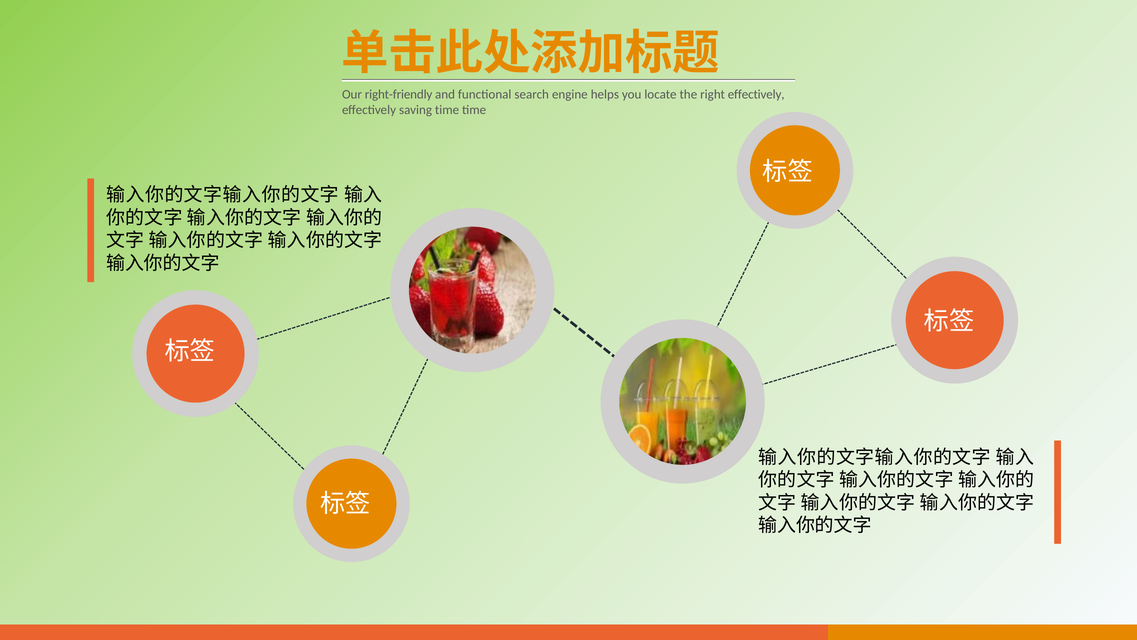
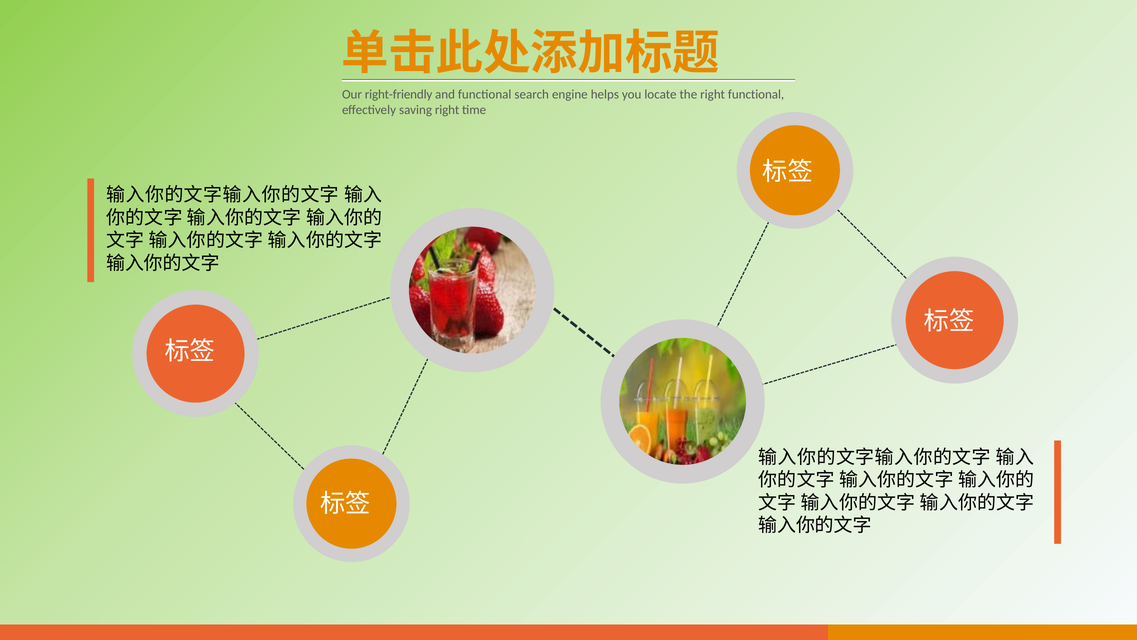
right effectively: effectively -> functional (756, 94)
saving time: time -> right (447, 110)
